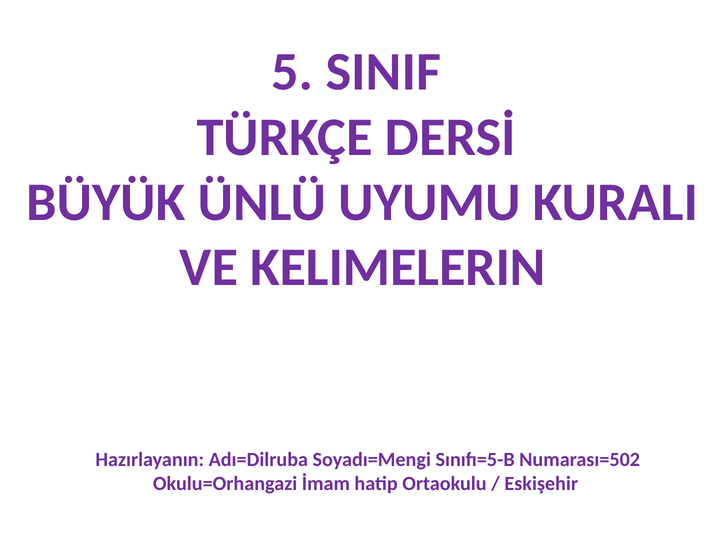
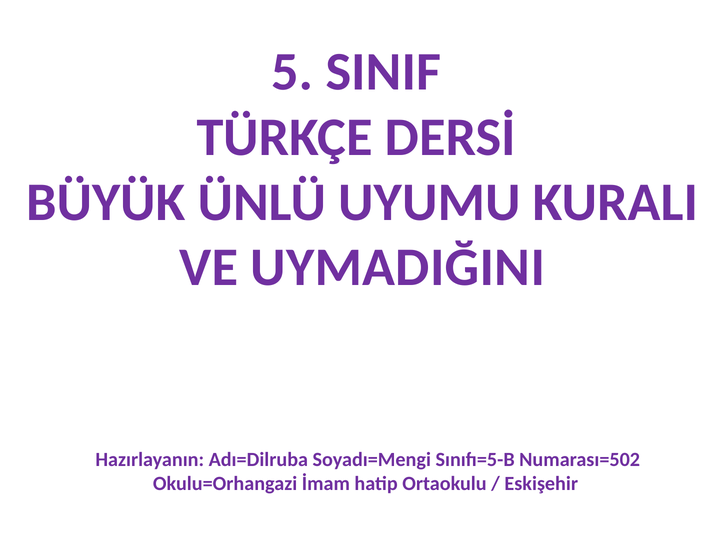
KELIMELERIN: KELIMELERIN -> UYMADIĞINI (398, 268)
